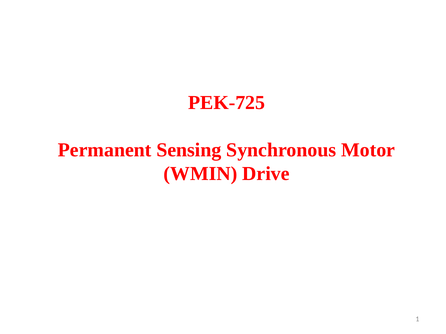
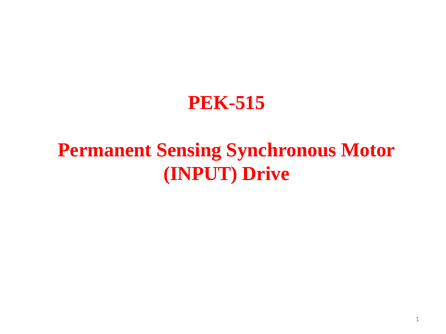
PEK-725: PEK-725 -> PEK-515 (227, 103)
WMIN: WMIN -> INPUT (201, 174)
